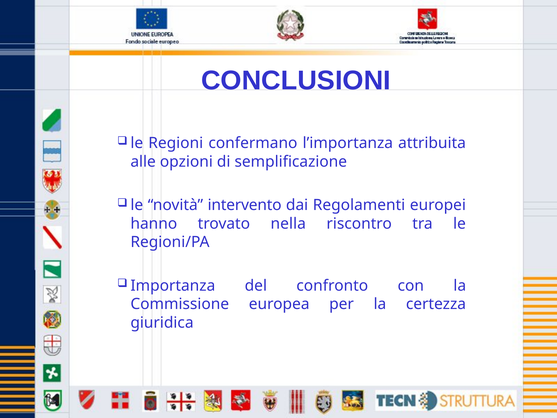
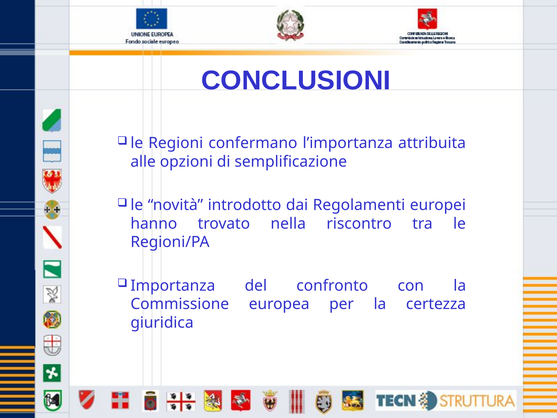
intervento: intervento -> introdotto (245, 205)
